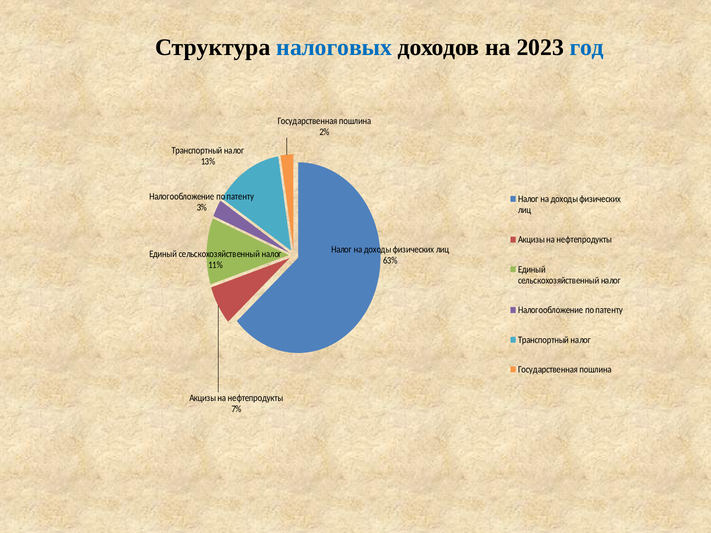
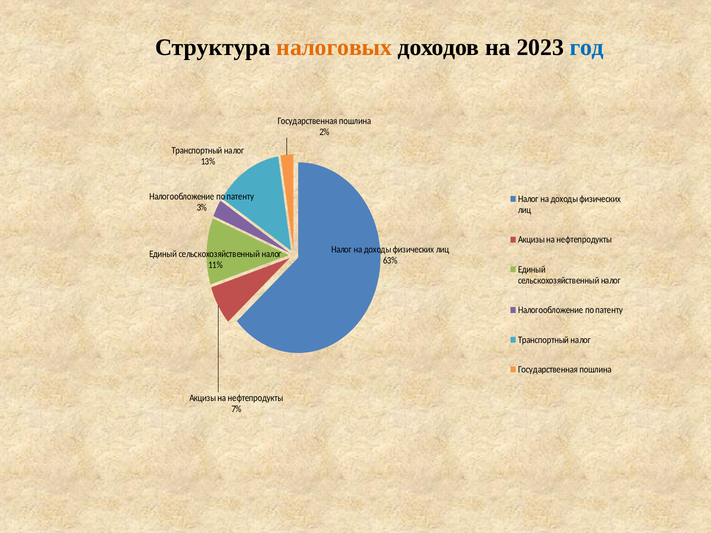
налоговых colour: blue -> orange (334, 47)
